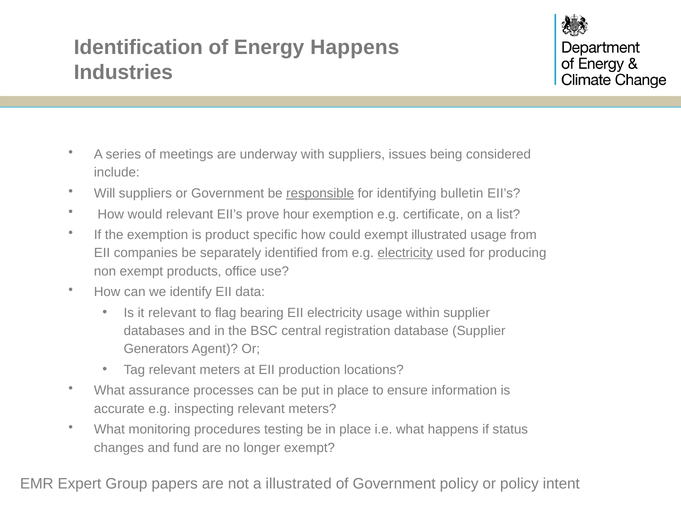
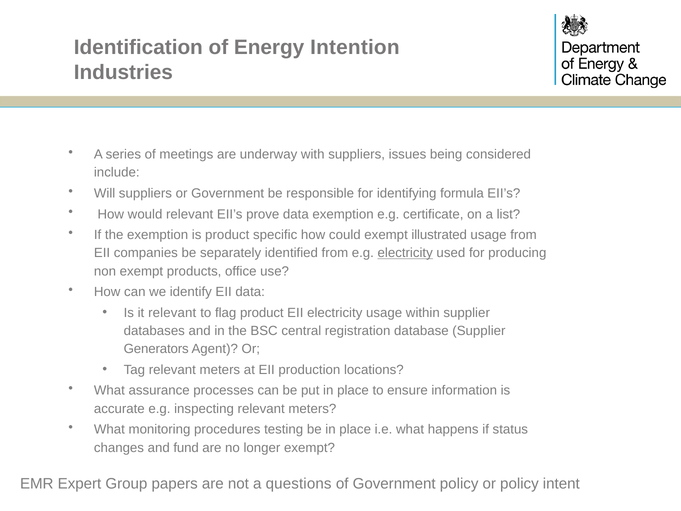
Energy Happens: Happens -> Intention (355, 47)
responsible underline: present -> none (320, 193)
bulletin: bulletin -> formula (462, 193)
prove hour: hour -> data (296, 214)
flag bearing: bearing -> product (262, 313)
a illustrated: illustrated -> questions (299, 483)
